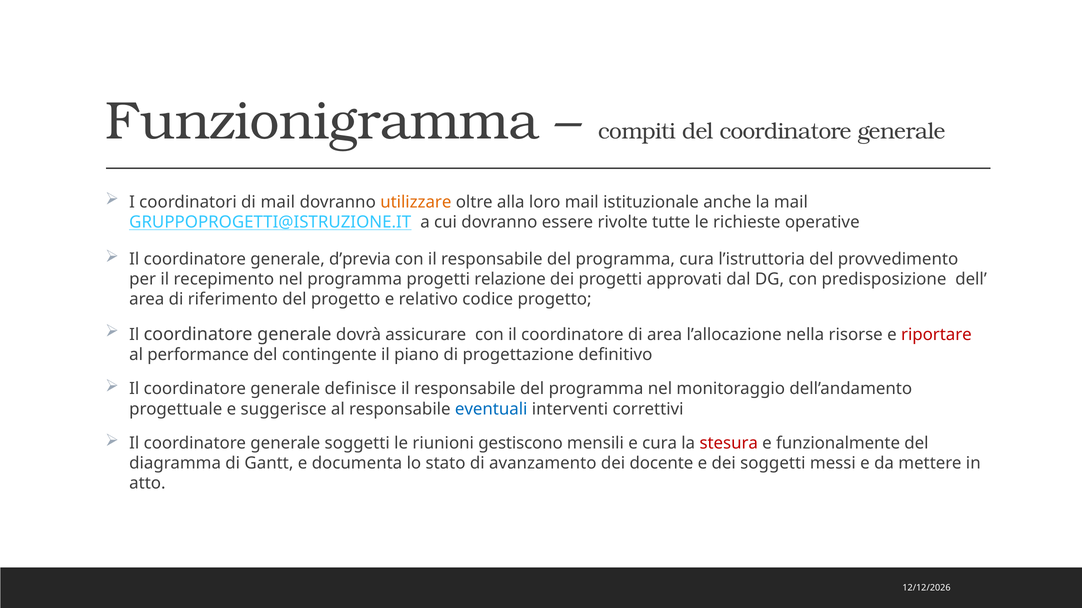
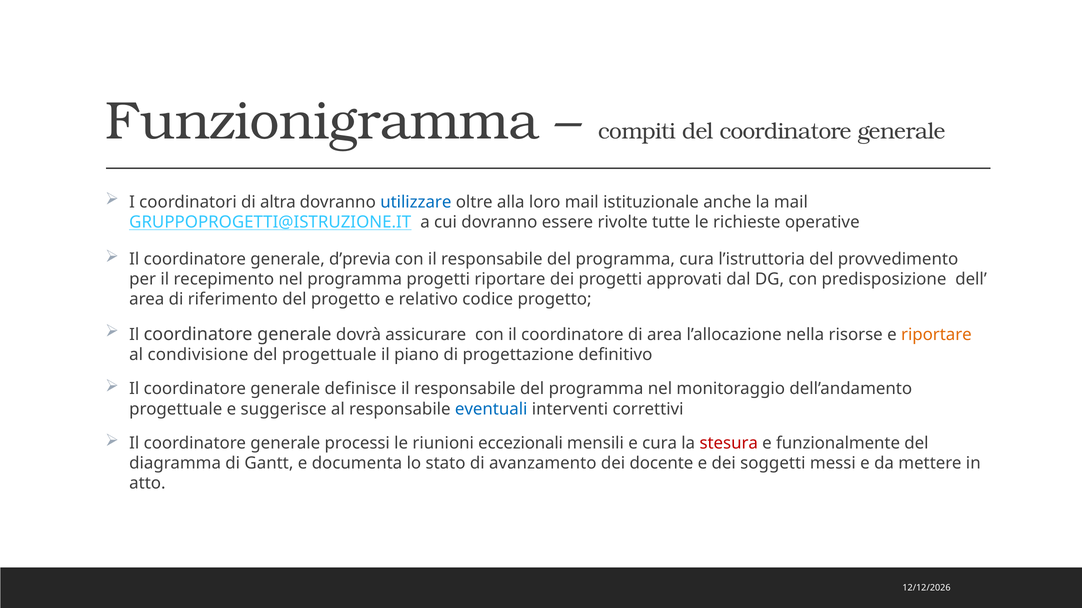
di mail: mail -> altra (278, 202)
utilizzare colour: orange -> blue (416, 202)
progetti relazione: relazione -> riportare (510, 279)
riportare colour: red -> orange (936, 335)
performance: performance -> condivisione (198, 355)
del contingente: contingente -> progettuale (329, 355)
generale soggetti: soggetti -> processi (357, 444)
gestiscono: gestiscono -> eccezionali (521, 444)
